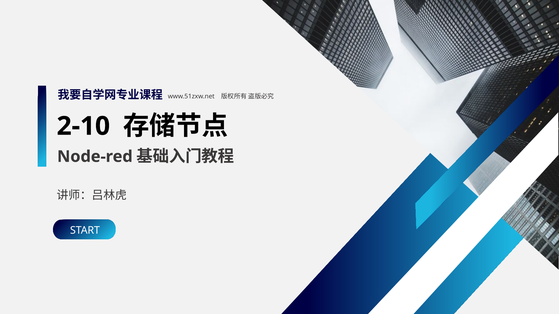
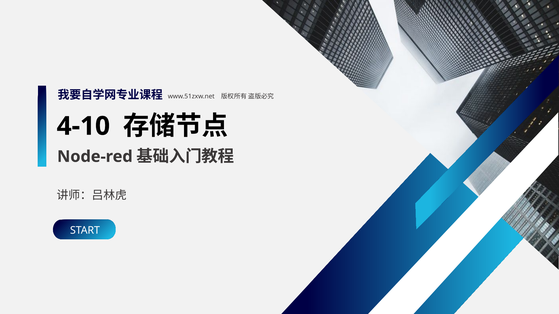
2-10: 2-10 -> 4-10 (83, 126)
